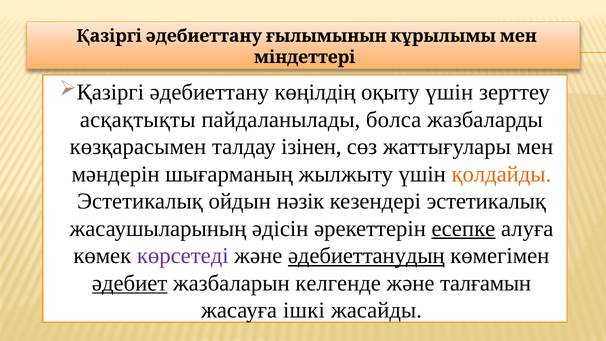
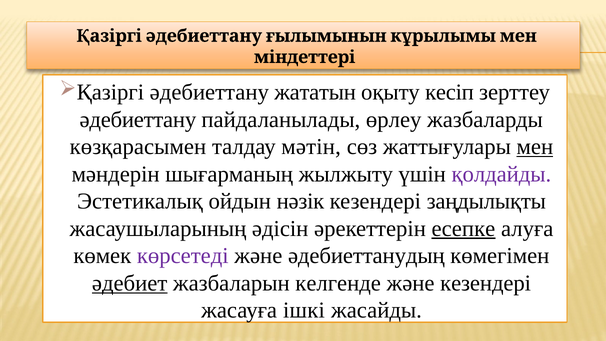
көңілдің: көңілдің -> жататын (315, 92)
оқыту үшін: үшін -> кесіп (450, 92)
асқақтықты: асқақтықты -> әдебиеттану (138, 119)
болса: болса -> өрлеу (394, 119)
ізінен: ізінен -> мәтін (311, 147)
мен underline: none -> present (535, 147)
қолдайды colour: orange -> purple (501, 174)
кезендері эстетикалық: эстетикалық -> заңдылықты (486, 201)
әдебиеттанудың underline: present -> none (366, 256)
және талғамын: талғамын -> кезендері (486, 283)
